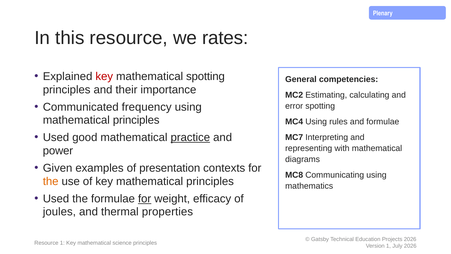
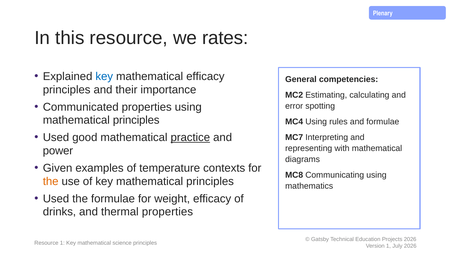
key colour: red -> blue (104, 76)
mathematical spotting: spotting -> efficacy (205, 76)
Communicated frequency: frequency -> properties (147, 107)
presentation: presentation -> temperature (170, 168)
for underline: present -> none (145, 198)
joules: joules -> drinks (59, 212)
